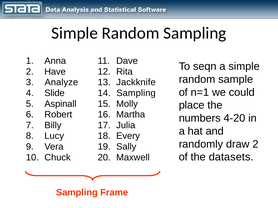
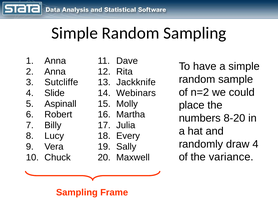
seqn: seqn -> have (205, 67)
Have: Have -> Anna (55, 72)
Analyze: Analyze -> Sutcliffe (61, 83)
n=1: n=1 -> n=2 (200, 92)
Sampling: Sampling -> Webinars (136, 93)
4-20: 4-20 -> 8-20 (235, 118)
draw 2: 2 -> 4 (256, 144)
datasets: datasets -> variance (231, 157)
